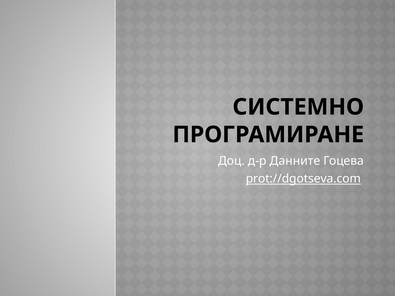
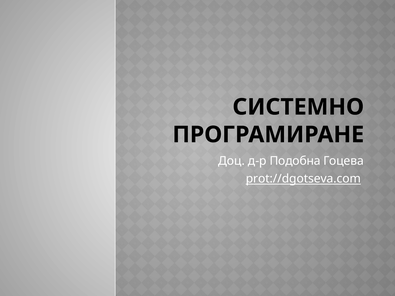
Данните: Данните -> Подобна (295, 161)
